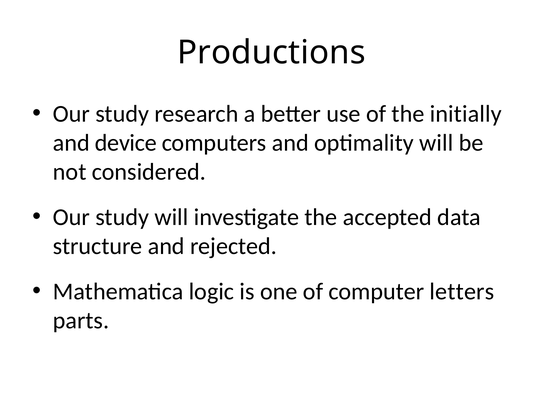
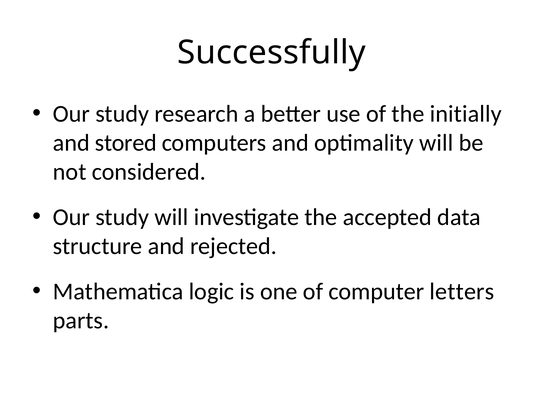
Productions: Productions -> Successfully (271, 53)
device: device -> stored (126, 143)
